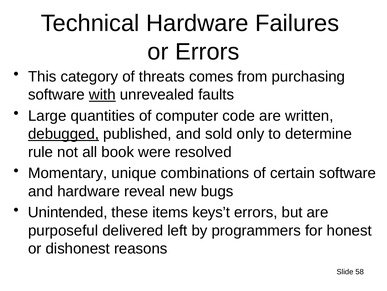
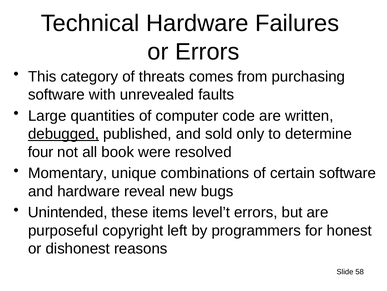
with underline: present -> none (102, 94)
rule: rule -> four (41, 152)
keys’t: keys’t -> level’t (211, 212)
delivered: delivered -> copyright (133, 230)
